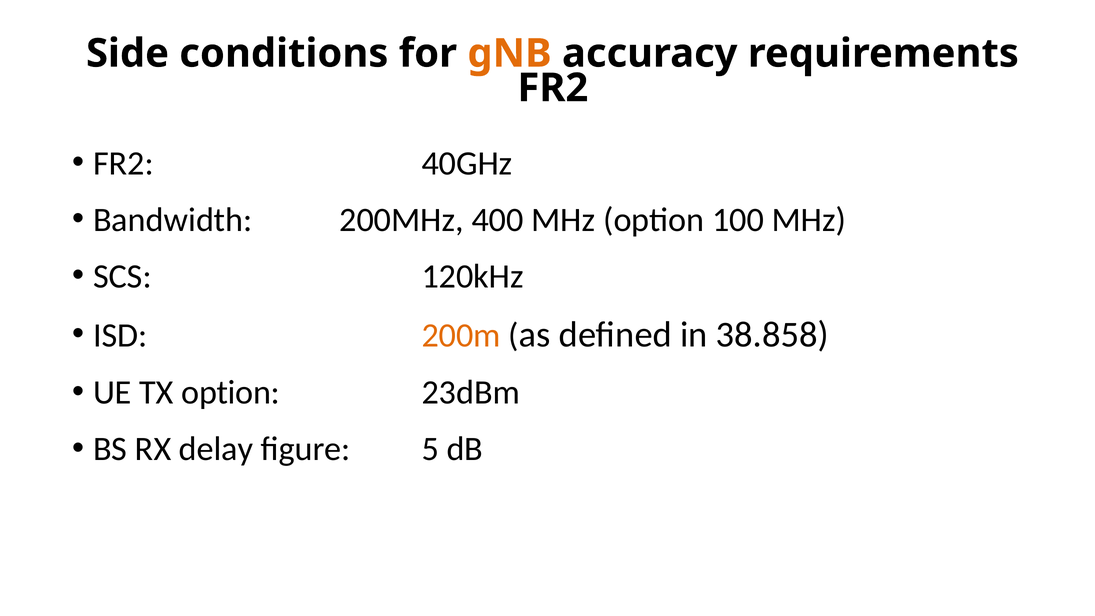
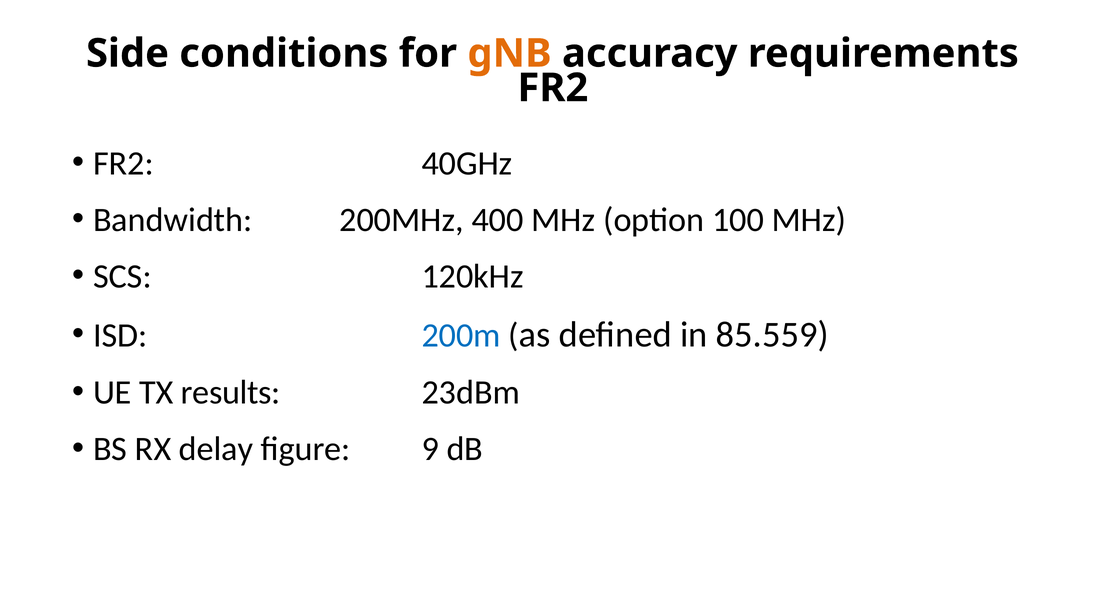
200m colour: orange -> blue (461, 336)
38.858: 38.858 -> 85.559 (772, 335)
TX option: option -> results (231, 393)
5: 5 -> 9 (430, 449)
